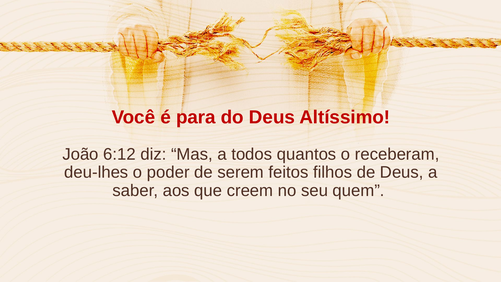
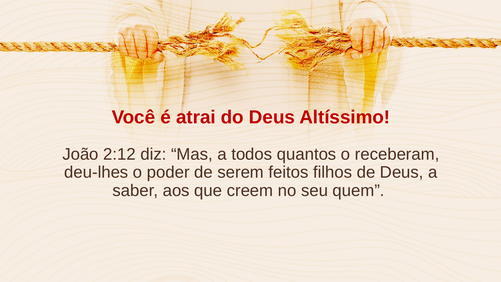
para: para -> atrai (196, 117)
6:12: 6:12 -> 2:12 (120, 154)
